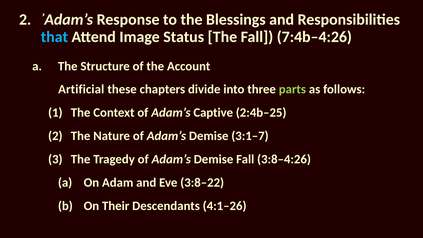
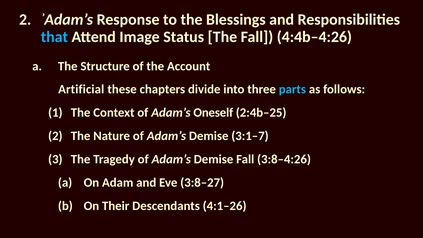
7:4b–4:26: 7:4b–4:26 -> 4:4b–4:26 (314, 37)
parts colour: light green -> light blue (292, 89)
Captive: Captive -> Oneself (213, 113)
3:8–22: 3:8–22 -> 3:8–27 (202, 182)
